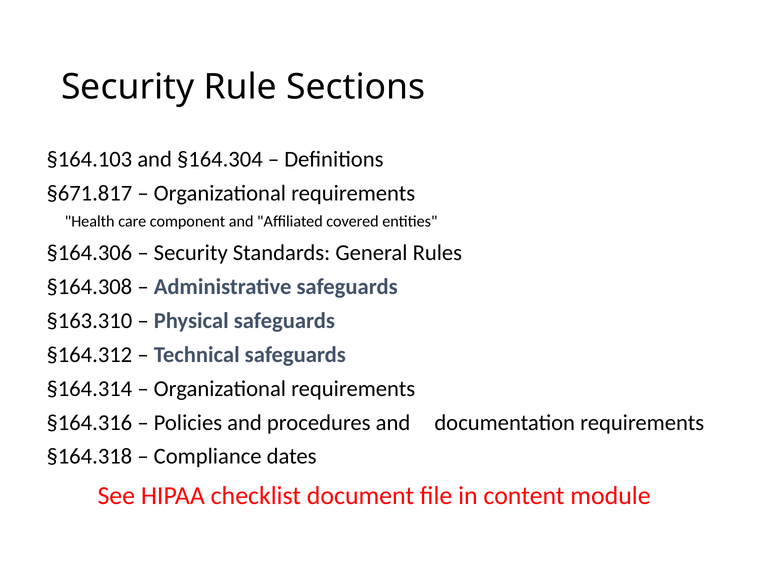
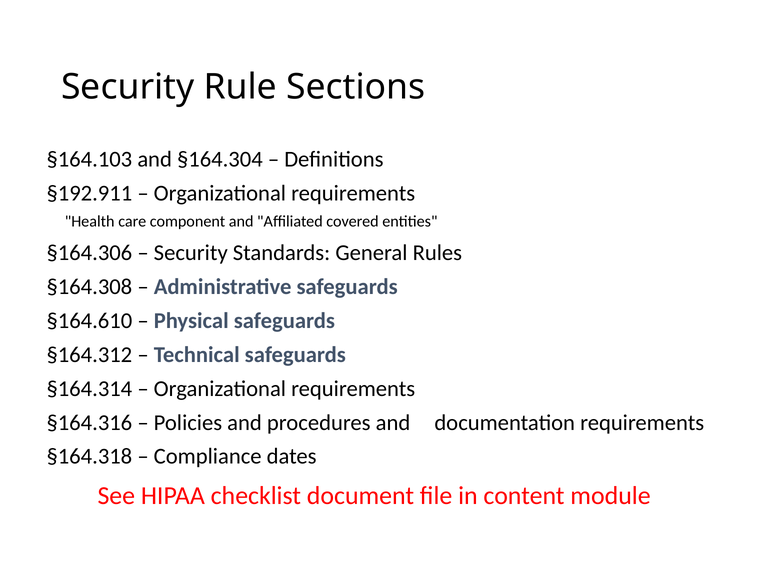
§671.817: §671.817 -> §192.911 (89, 193)
§163.310: §163.310 -> §164.610 (89, 321)
